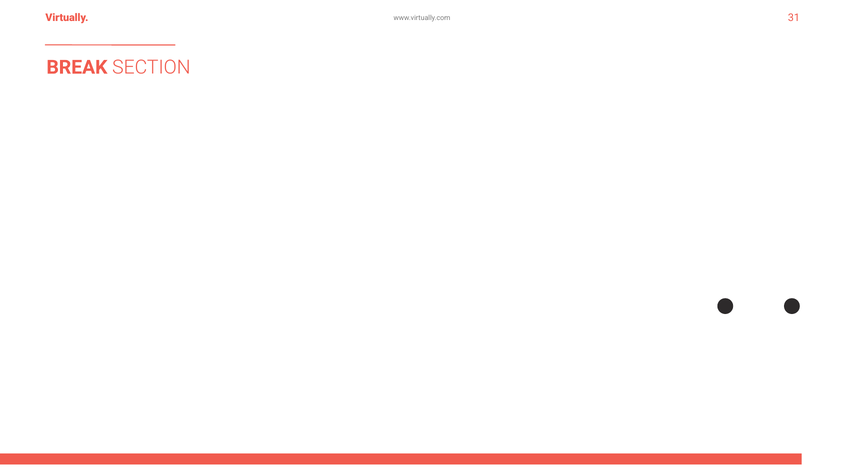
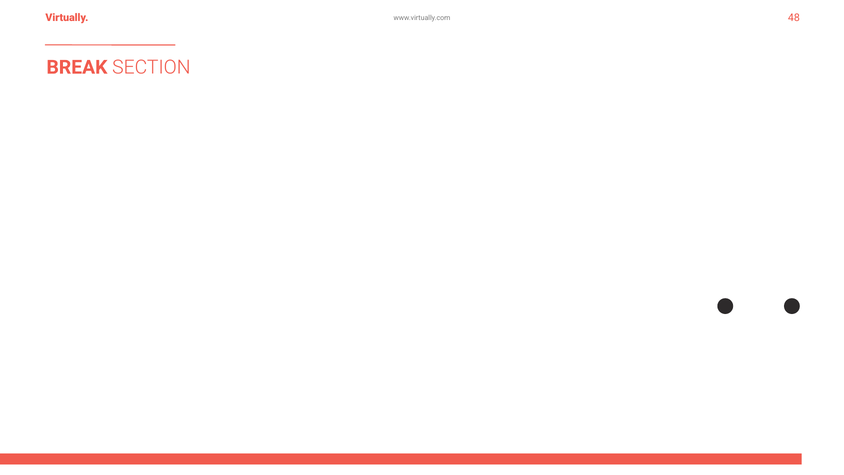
31: 31 -> 48 (794, 18)
